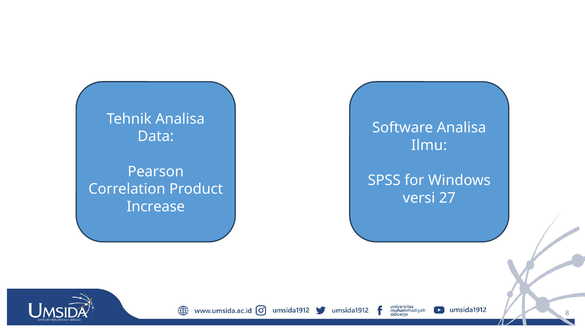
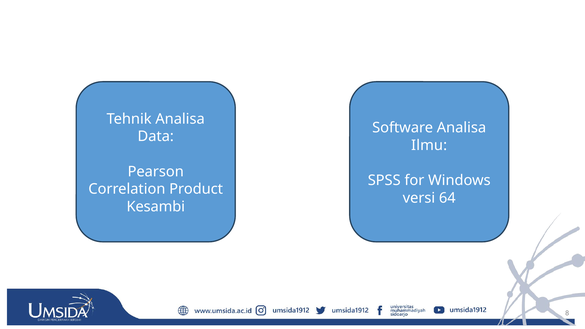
27: 27 -> 64 (447, 198)
Increase: Increase -> Kesambi (156, 207)
